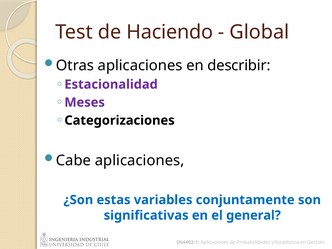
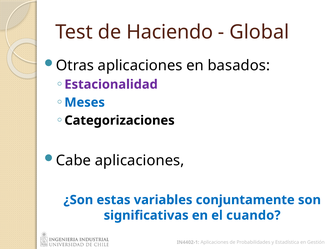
describir: describir -> basados (239, 65)
Meses colour: purple -> blue (85, 102)
general: general -> cuando (253, 215)
